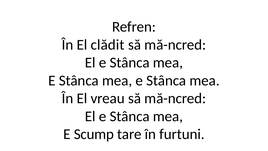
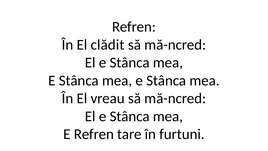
E Scump: Scump -> Refren (94, 134)
